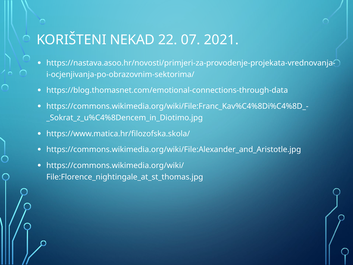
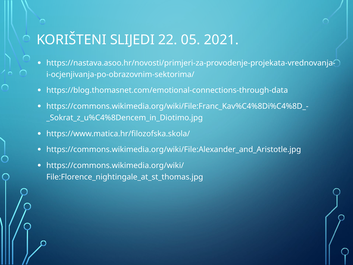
NEKAD: NEKAD -> SLIJEDI (132, 40)
07: 07 -> 05 (191, 40)
